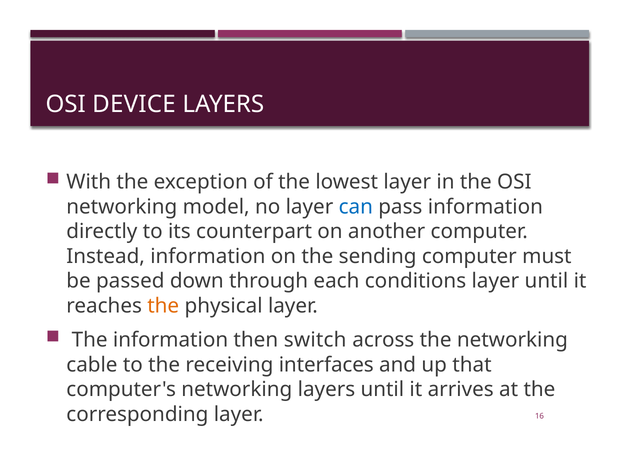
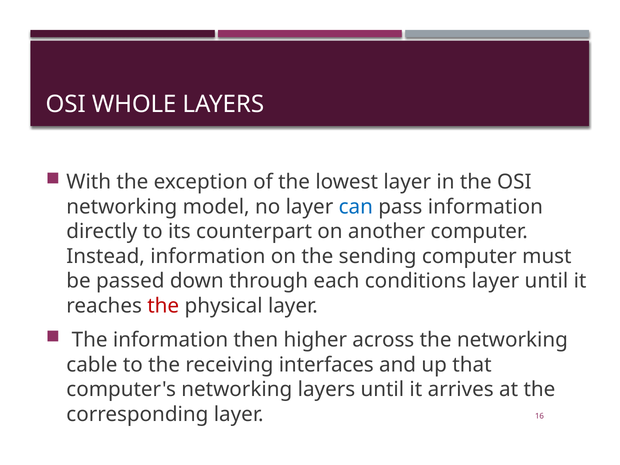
DEVICE: DEVICE -> WHOLE (134, 104)
the colour: orange -> red (163, 306)
switch: switch -> higher (315, 340)
